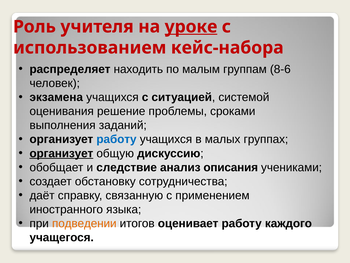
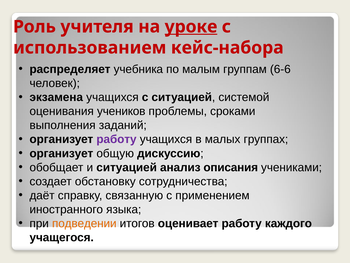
находить: находить -> учебника (138, 69)
8-6: 8-6 -> 6-6 (280, 69)
решение: решение -> учеников (121, 111)
работу colour: blue -> purple (116, 139)
организует underline: present -> none (61, 153)
и следствие: следствие -> ситуацией (127, 167)
